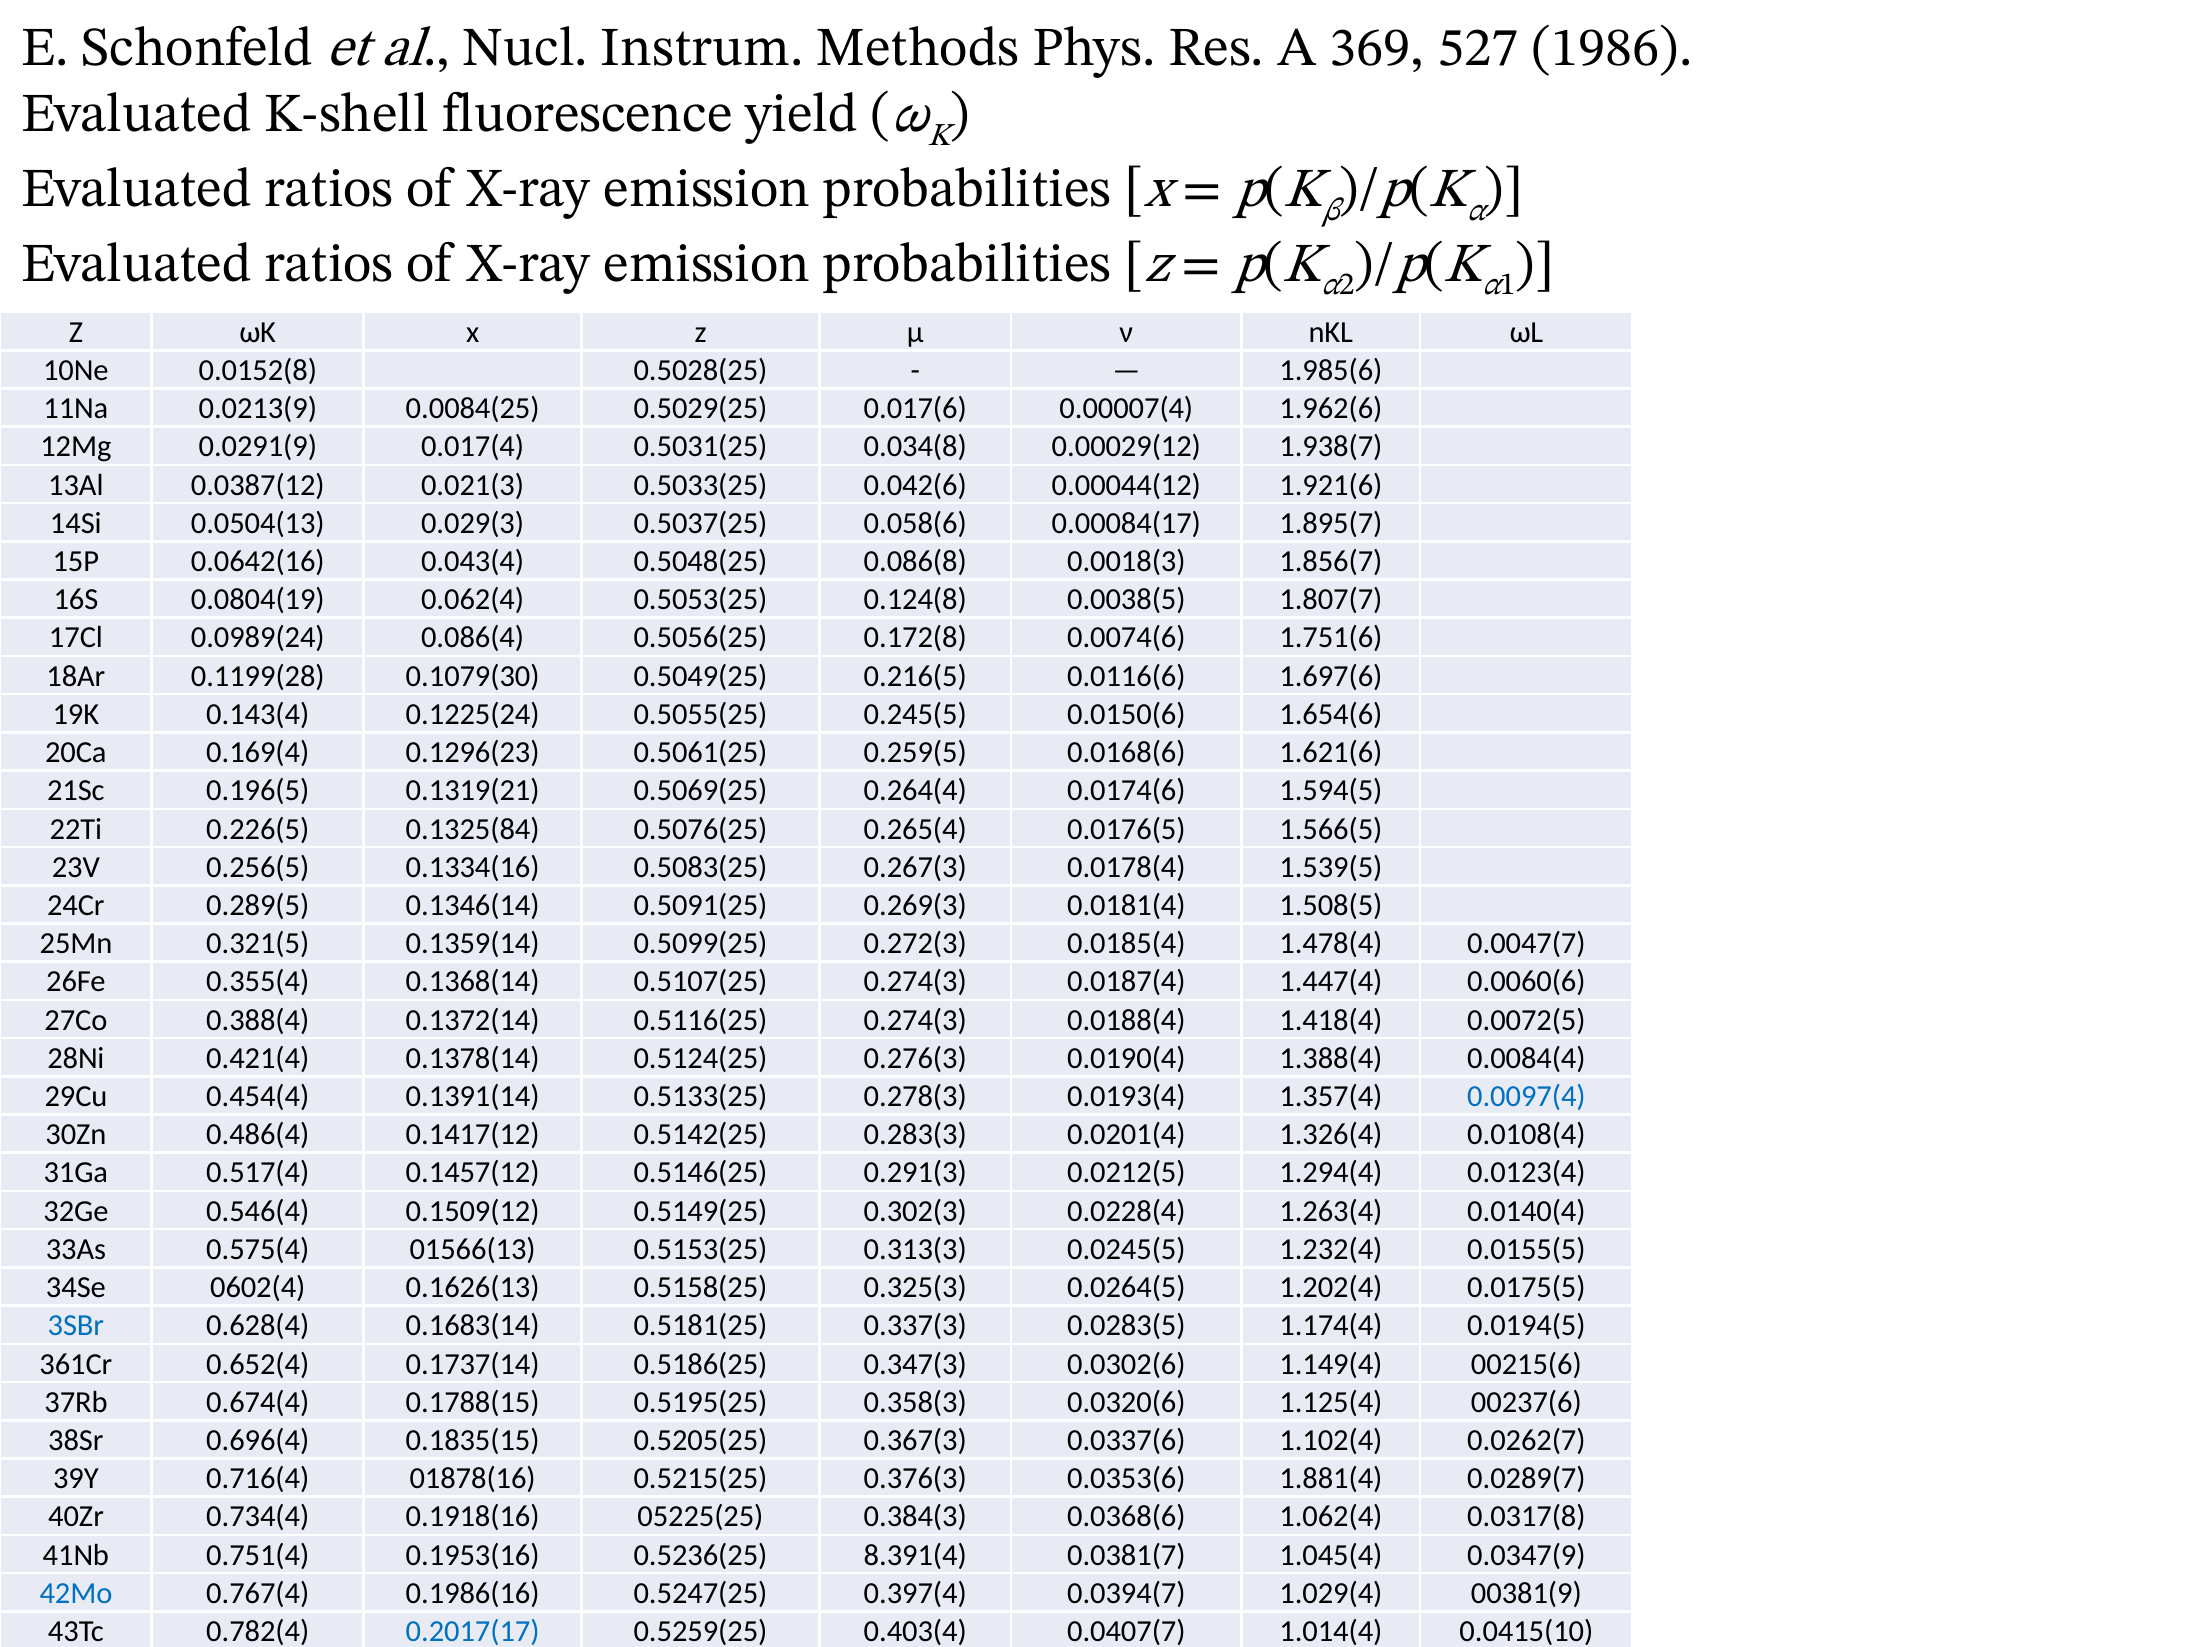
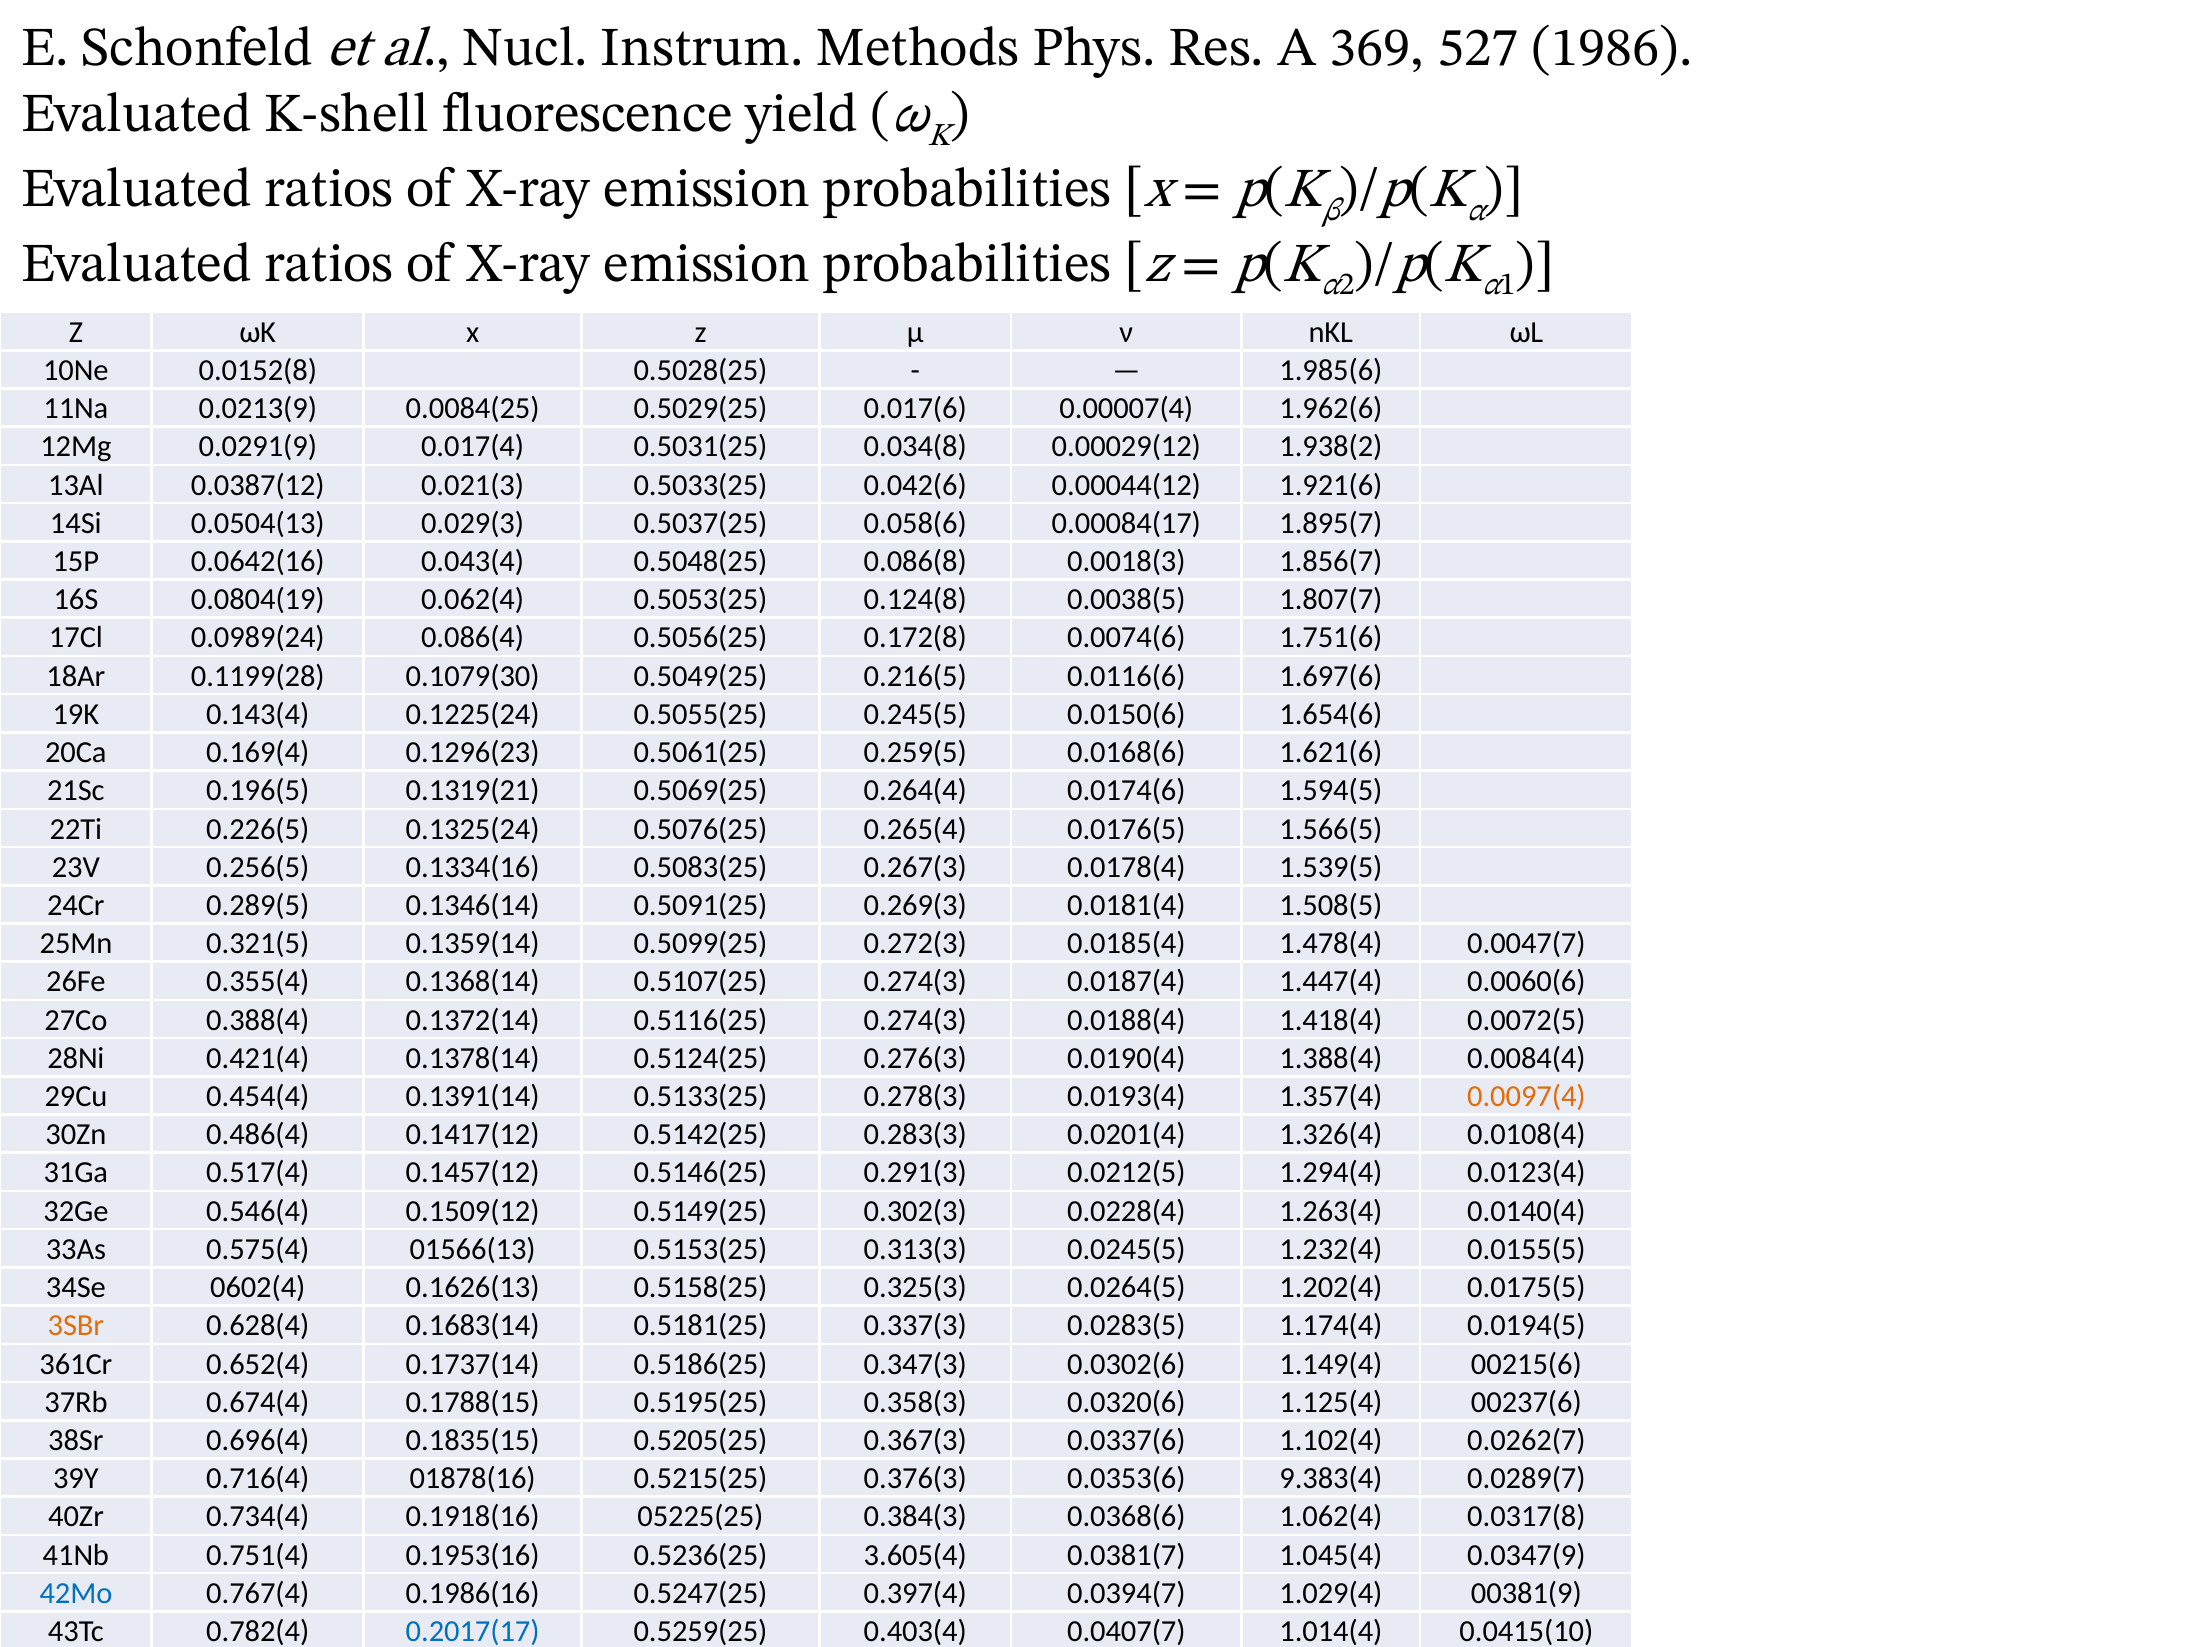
1.938(7: 1.938(7 -> 1.938(2 (1331, 447)
0.1325(84: 0.1325(84 -> 0.1325(24 (473, 829)
0.0097(4 colour: blue -> orange (1526, 1096)
3SBr colour: blue -> orange (76, 1326)
1.881(4: 1.881(4 -> 9.383(4 (1331, 1479)
8.391(4: 8.391(4 -> 3.605(4 (915, 1555)
